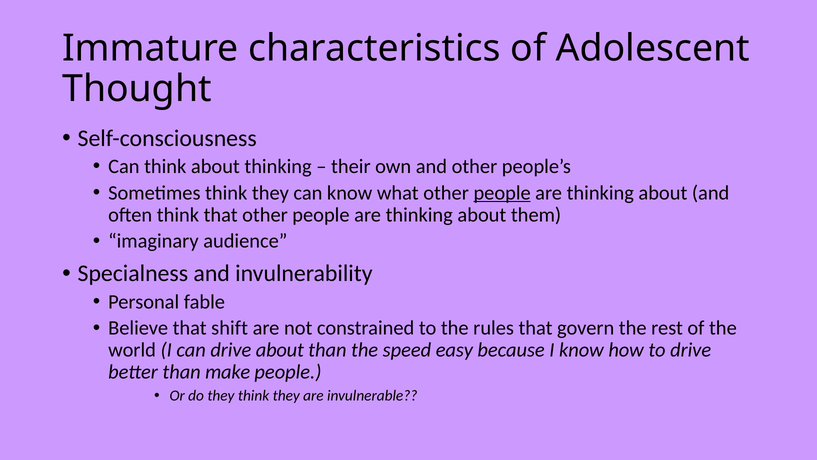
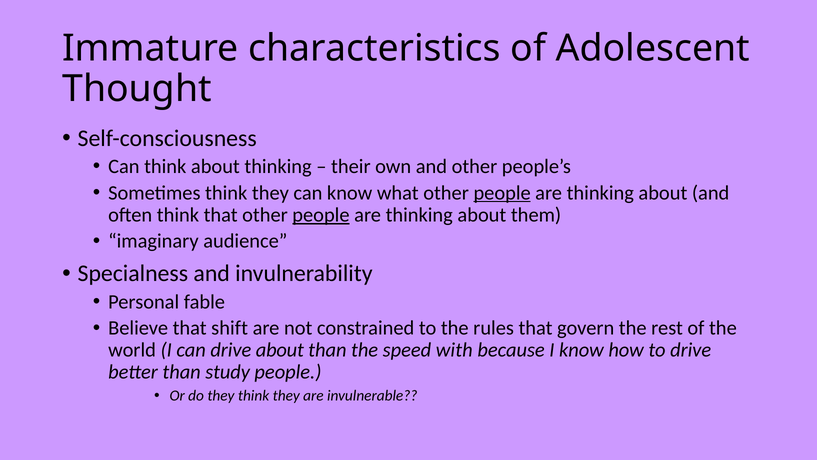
people underline: none -> present (321, 215)
easy: easy -> with (454, 350)
make: make -> study (228, 372)
